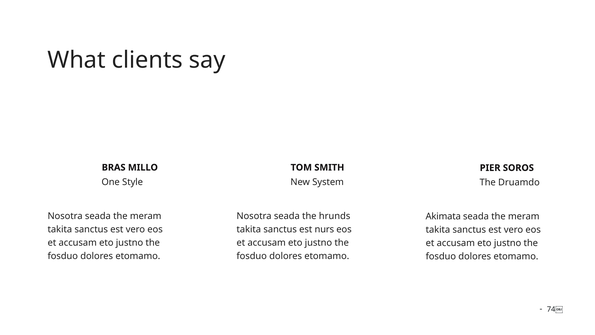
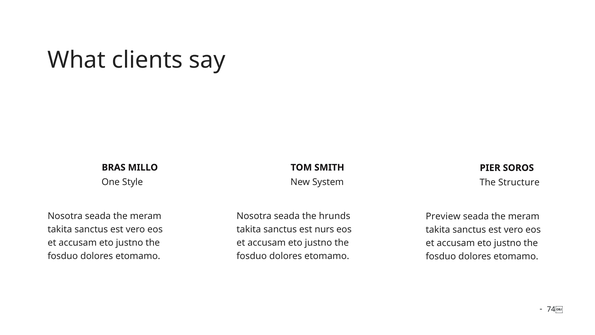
Druamdo: Druamdo -> Structure (519, 182)
Akimata: Akimata -> Preview (443, 216)
